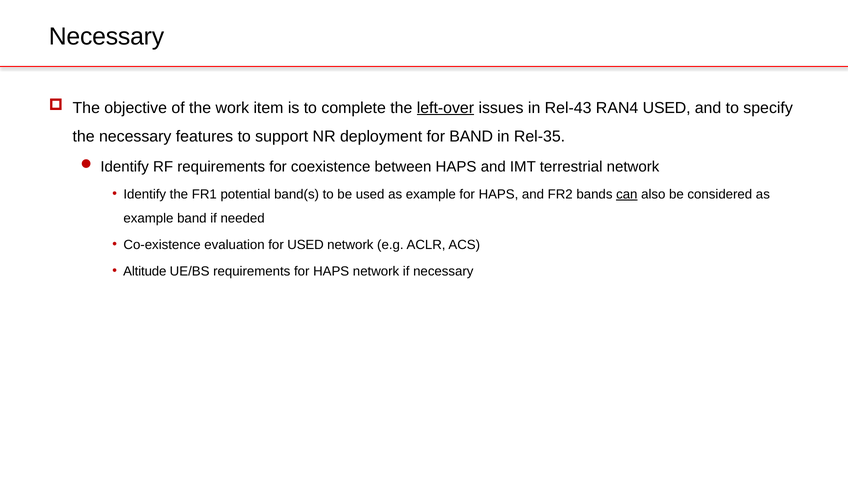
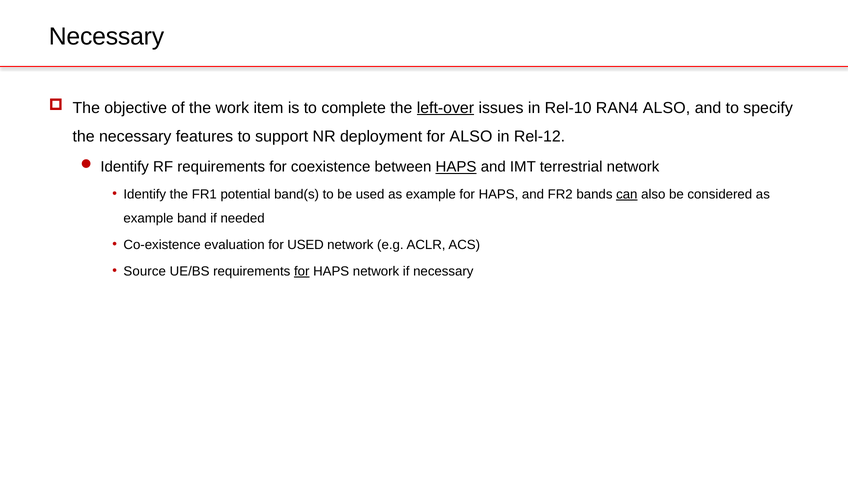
Rel-43: Rel-43 -> Rel-10 (568, 108)
RAN4 USED: USED -> ALSO (666, 108)
for BAND: BAND -> ALSO (471, 136)
Rel-35: Rel-35 -> Rel-12 (540, 136)
HAPS underline: none -> present (456, 167)
Altitude: Altitude -> Source (145, 271)
for underline: none -> present (302, 271)
